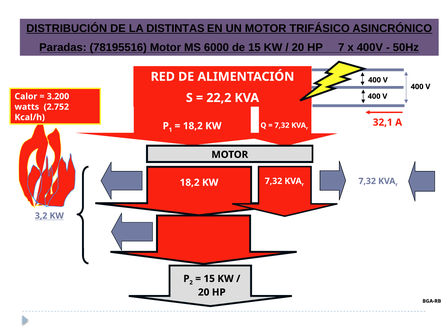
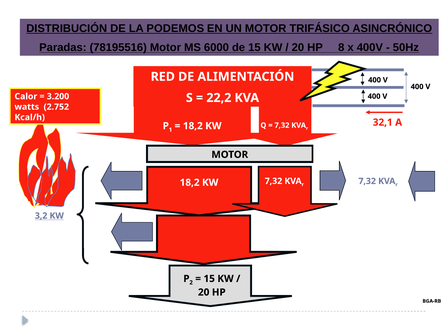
DISTINTAS: DISTINTAS -> PODEMOS (175, 29)
7: 7 -> 8 (341, 48)
